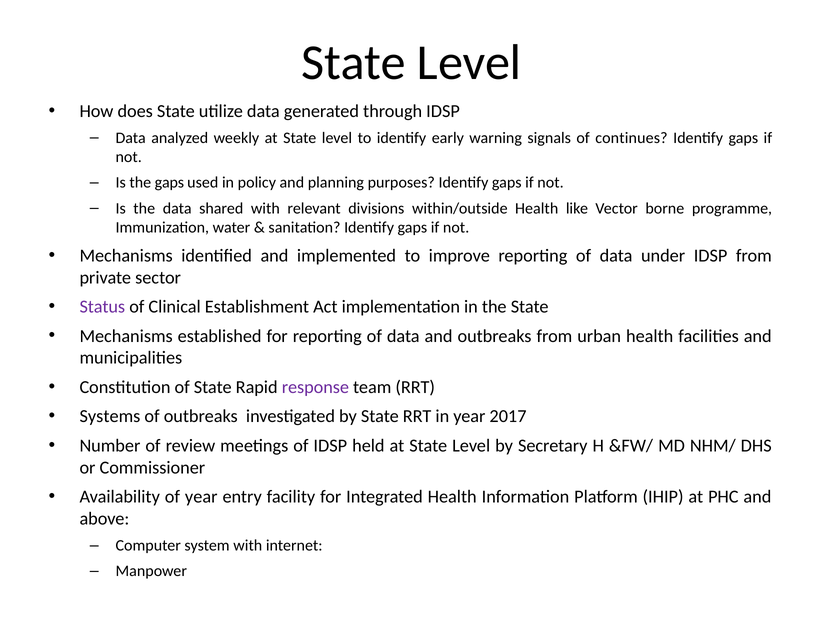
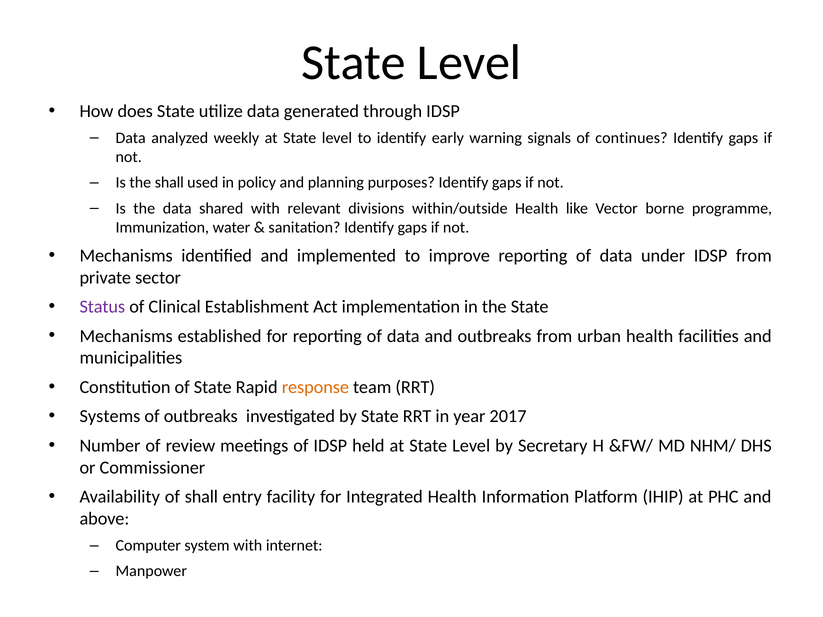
the gaps: gaps -> shall (169, 183)
response colour: purple -> orange (315, 387)
of year: year -> shall (201, 497)
